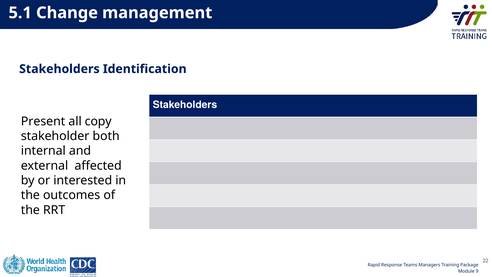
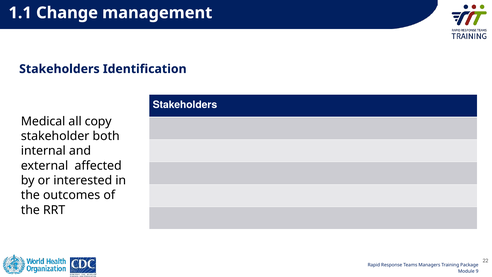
5.1: 5.1 -> 1.1 (20, 13)
Present: Present -> Medical (43, 121)
